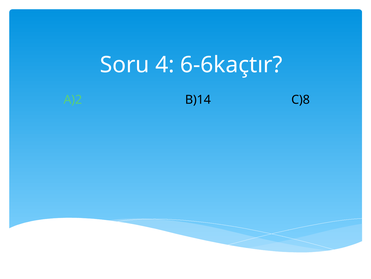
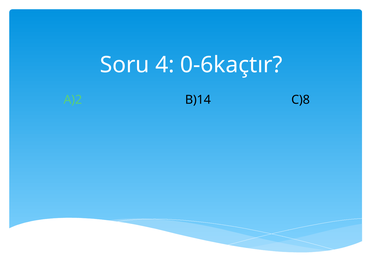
6-6kaçtır: 6-6kaçtır -> 0-6kaçtır (231, 65)
